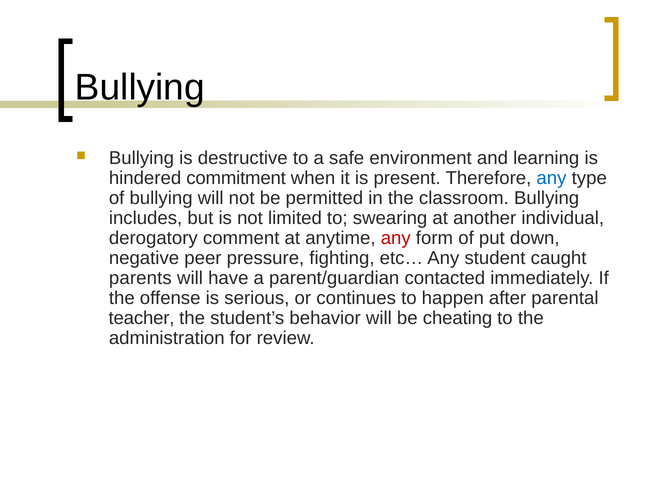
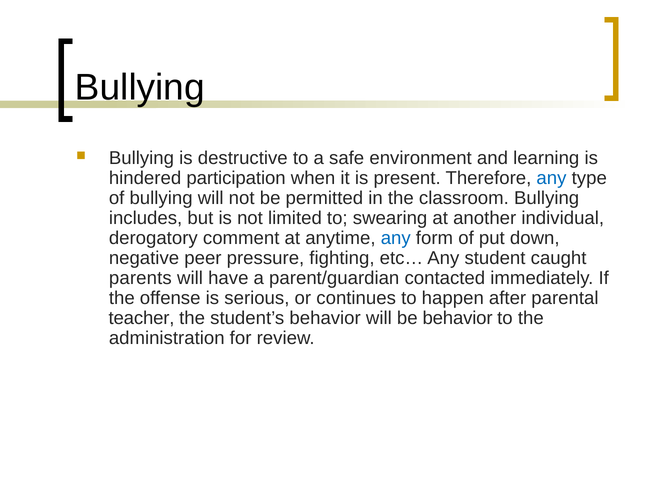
commitment: commitment -> participation (236, 178)
any colour: red -> blue (396, 238)
be cheating: cheating -> behavior (458, 319)
